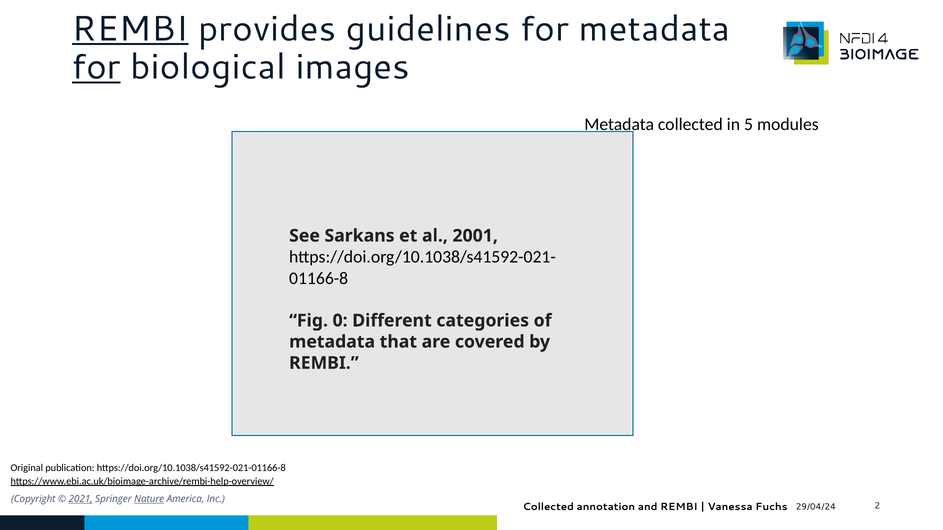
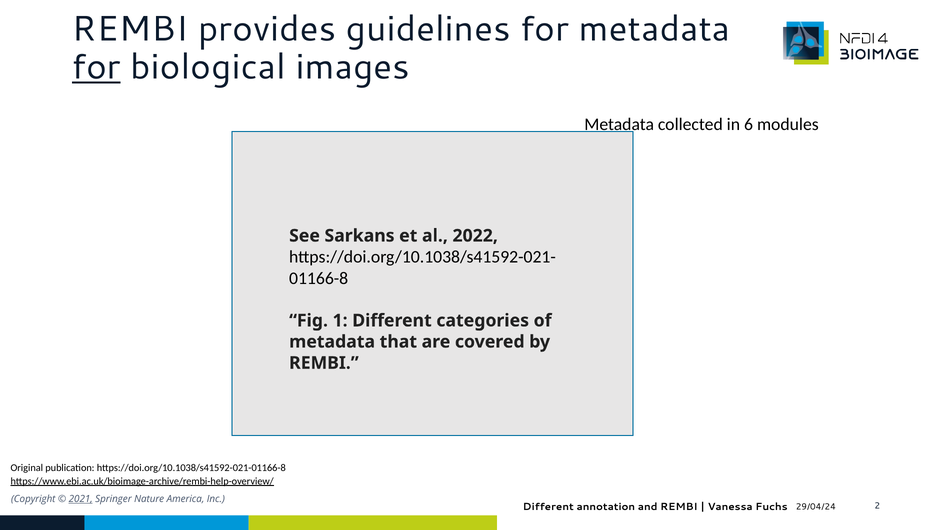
REMBI underline: present -> none (130, 29)
5: 5 -> 6 (749, 125)
2001: 2001 -> 2022 (475, 236)
0: 0 -> 1 (340, 321)
Nature underline: present -> none (149, 500)
Collected: Collected -> Different (548, 507)
